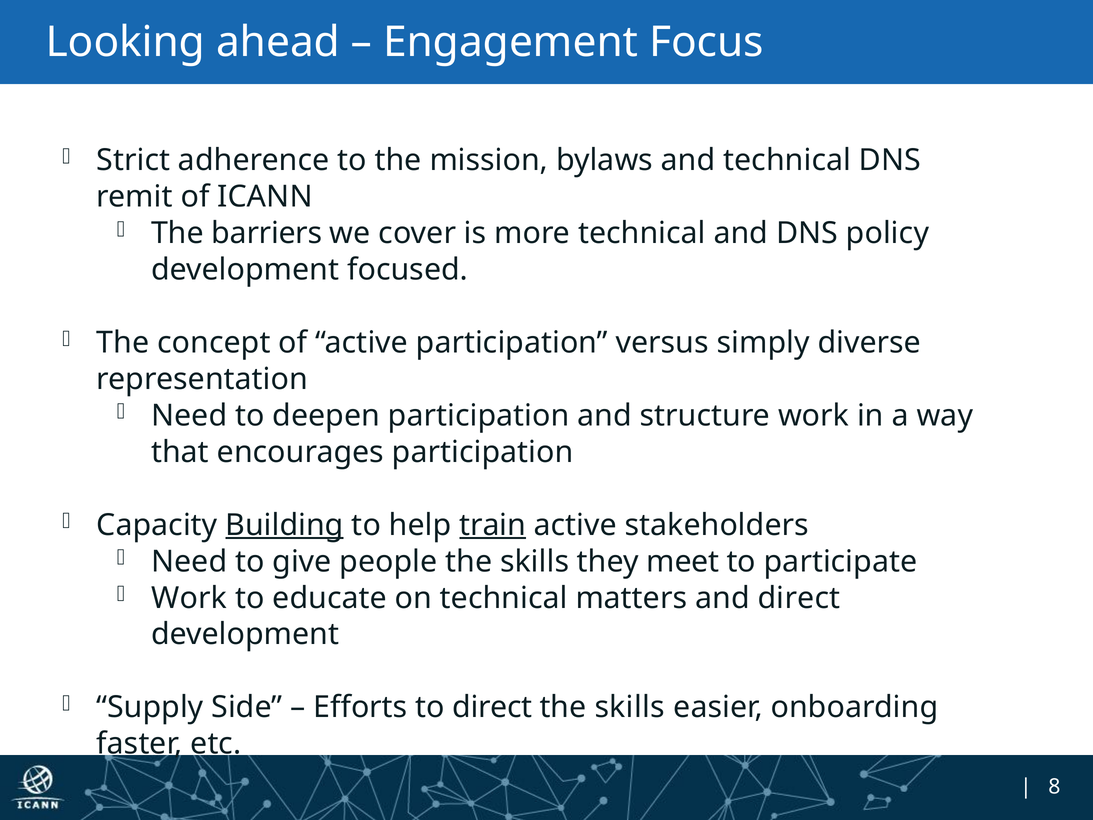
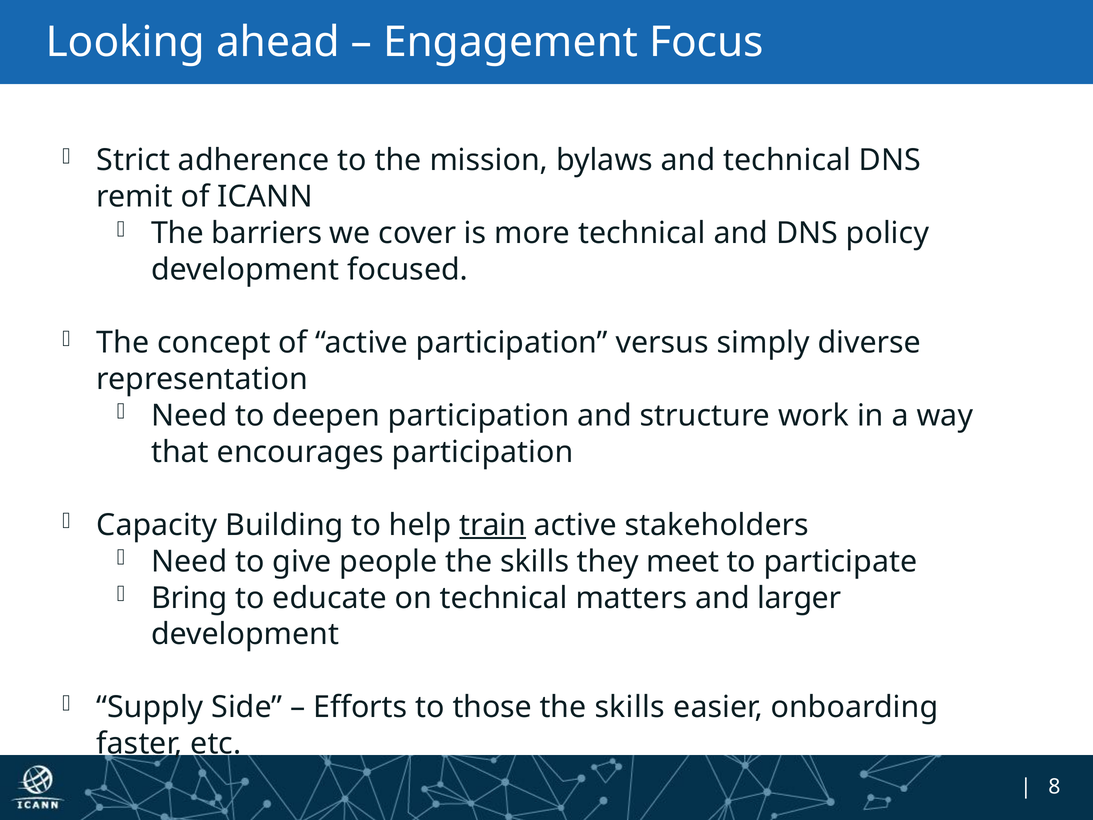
Building underline: present -> none (284, 525)
Work: Work -> Bring (189, 598)
and direct: direct -> larger (799, 598)
to direct: direct -> those (492, 707)
